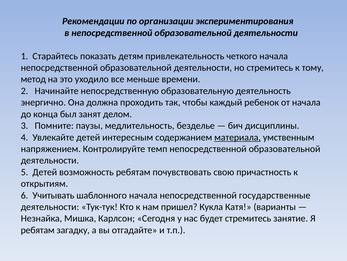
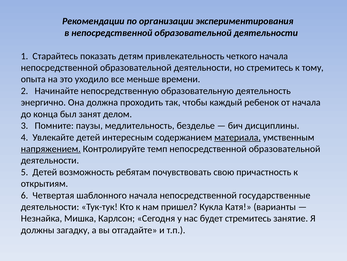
метод: метод -> опыта (33, 79)
напряжением underline: none -> present (51, 148)
Учитывать: Учитывать -> Четвертая (53, 195)
ребятам: ребятам -> должны (38, 229)
